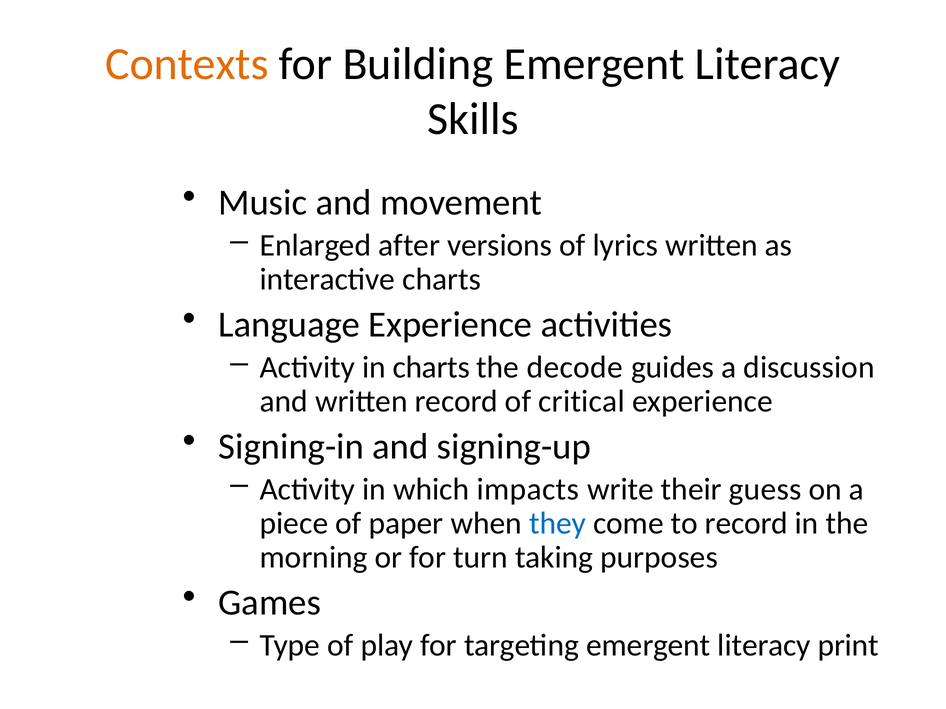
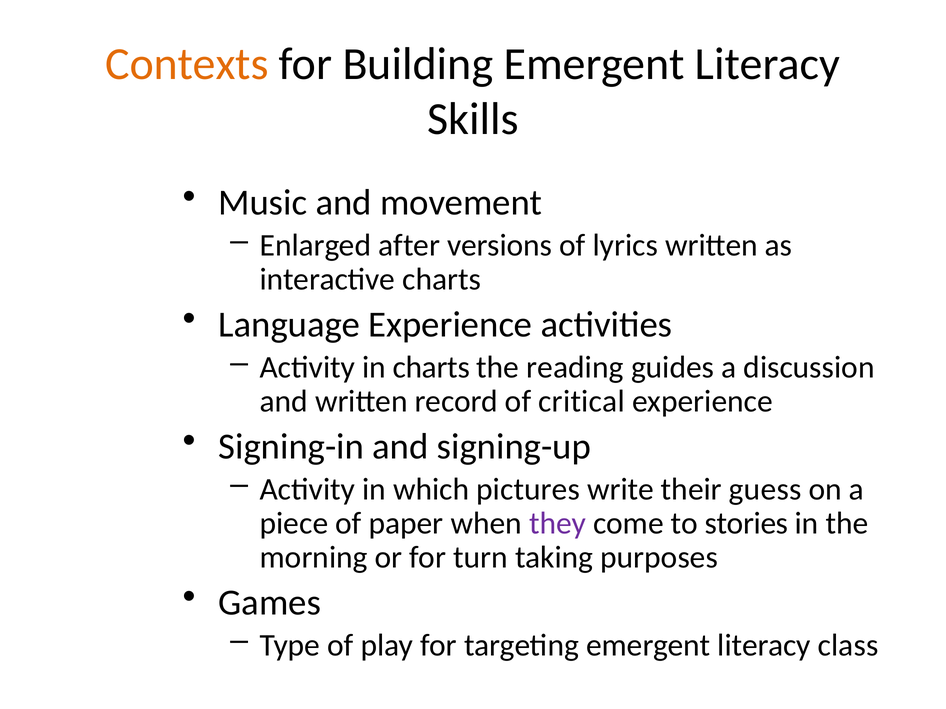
decode: decode -> reading (575, 368)
impacts: impacts -> pictures (528, 490)
they colour: blue -> purple (558, 524)
to record: record -> stories (746, 524)
print: print -> class (848, 646)
